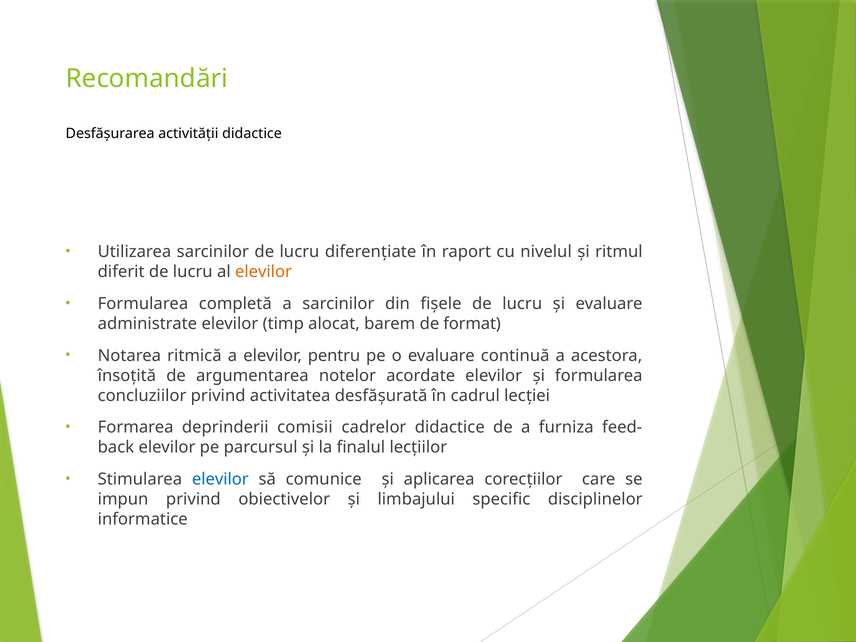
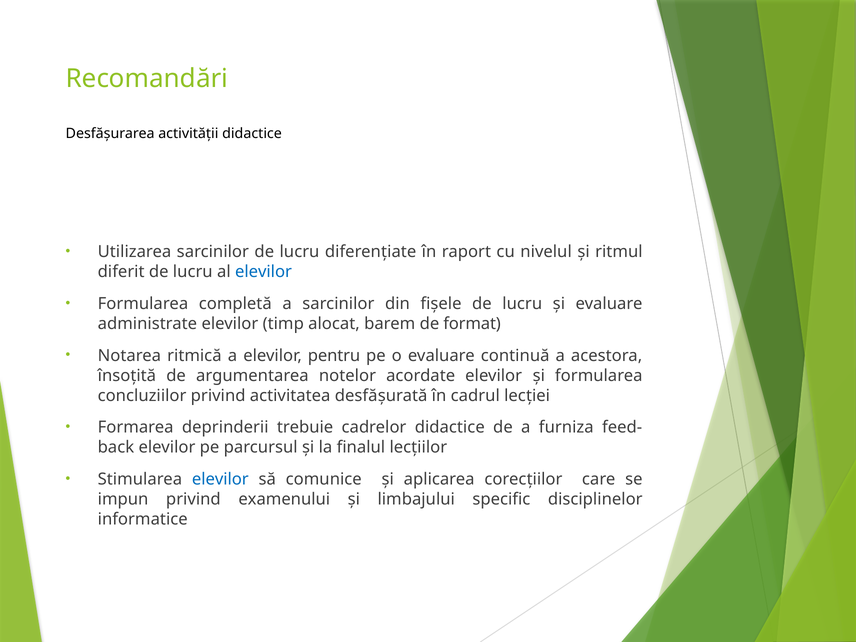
elevilor colour: orange -> blue (263, 272)
comisii: comisii -> trebuie (305, 427)
obiectivelor: obiectivelor -> examenului (284, 499)
